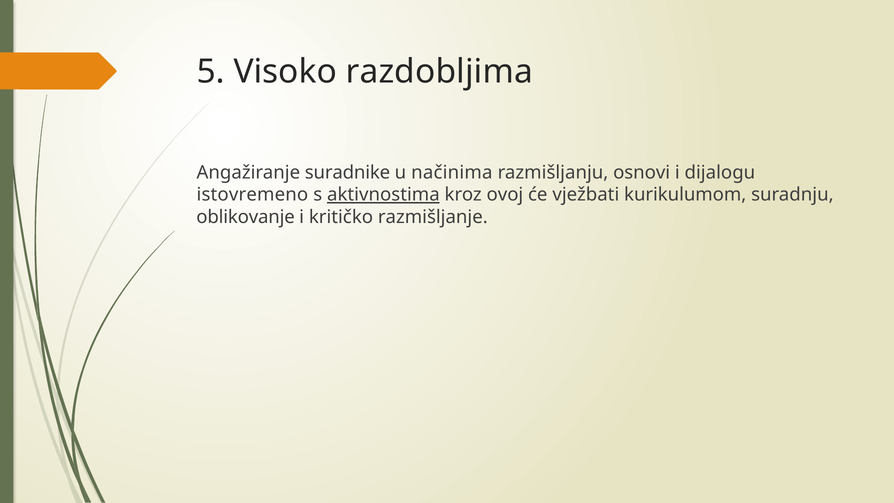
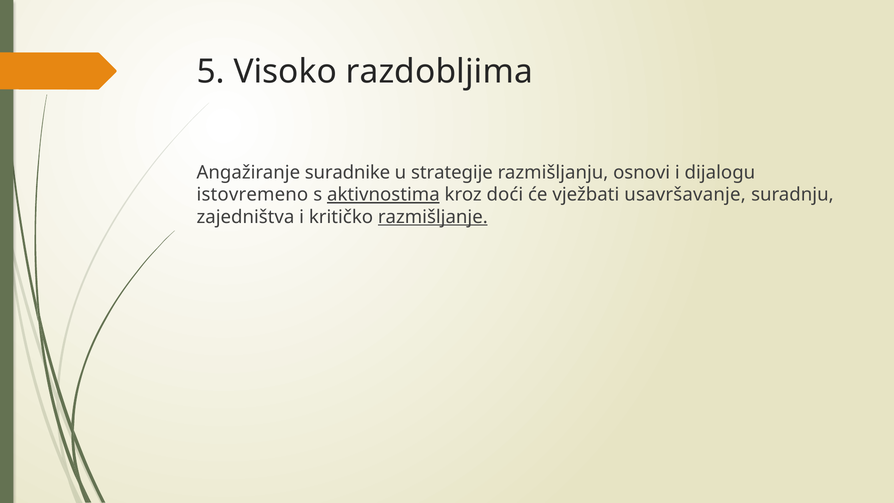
načinima: načinima -> strategije (452, 172)
ovoj: ovoj -> doći (505, 195)
kurikulumom: kurikulumom -> usavršavanje (685, 195)
oblikovanje: oblikovanje -> zajedništva (245, 217)
razmišljanje underline: none -> present (433, 217)
